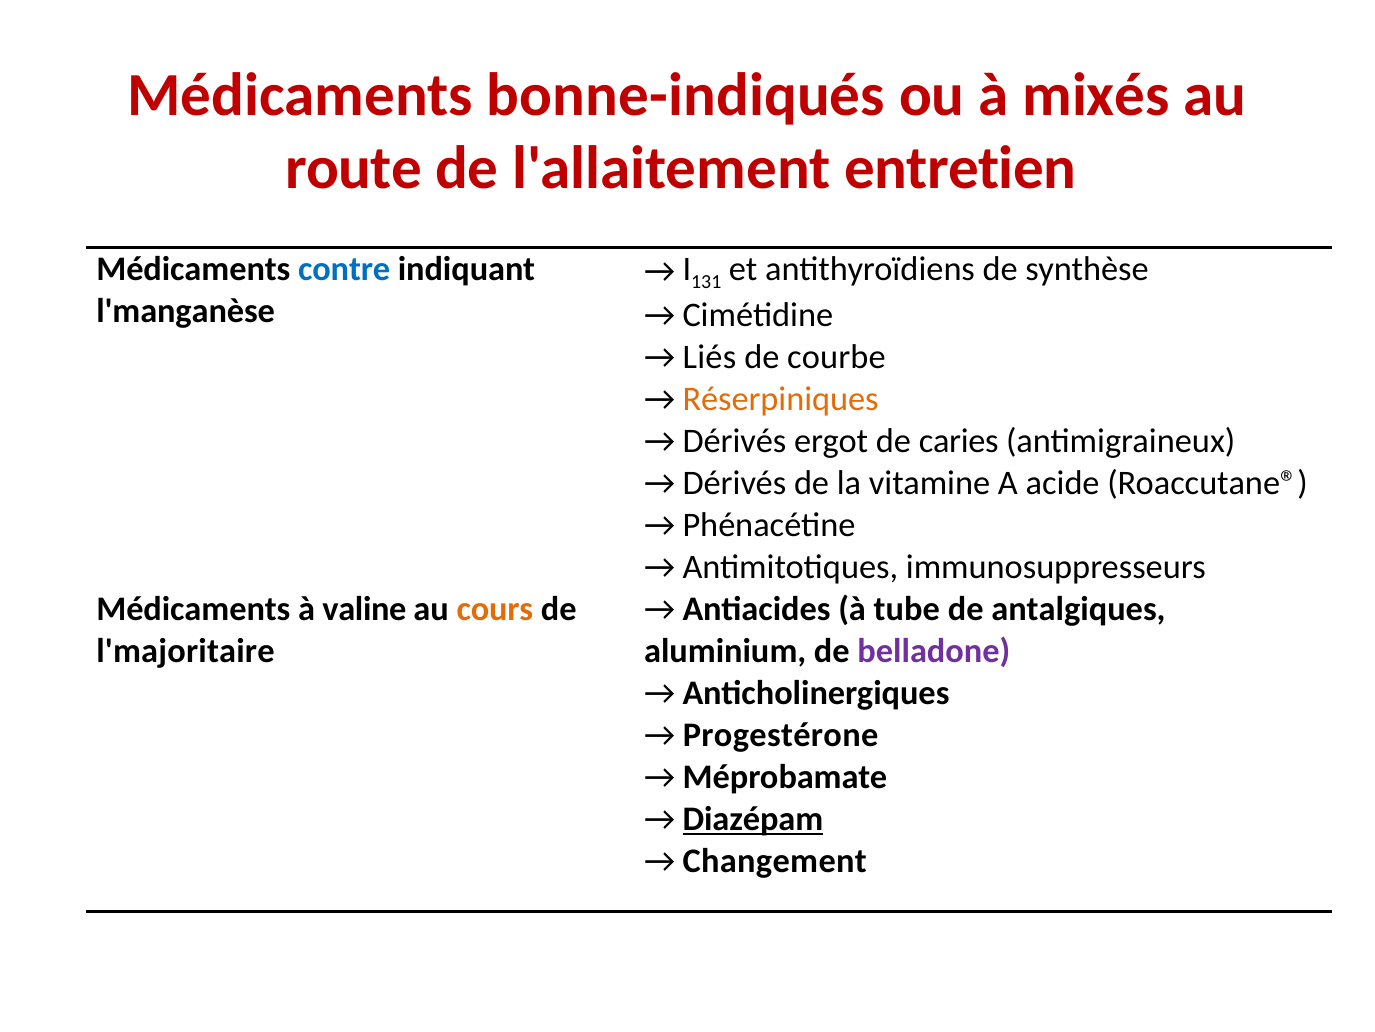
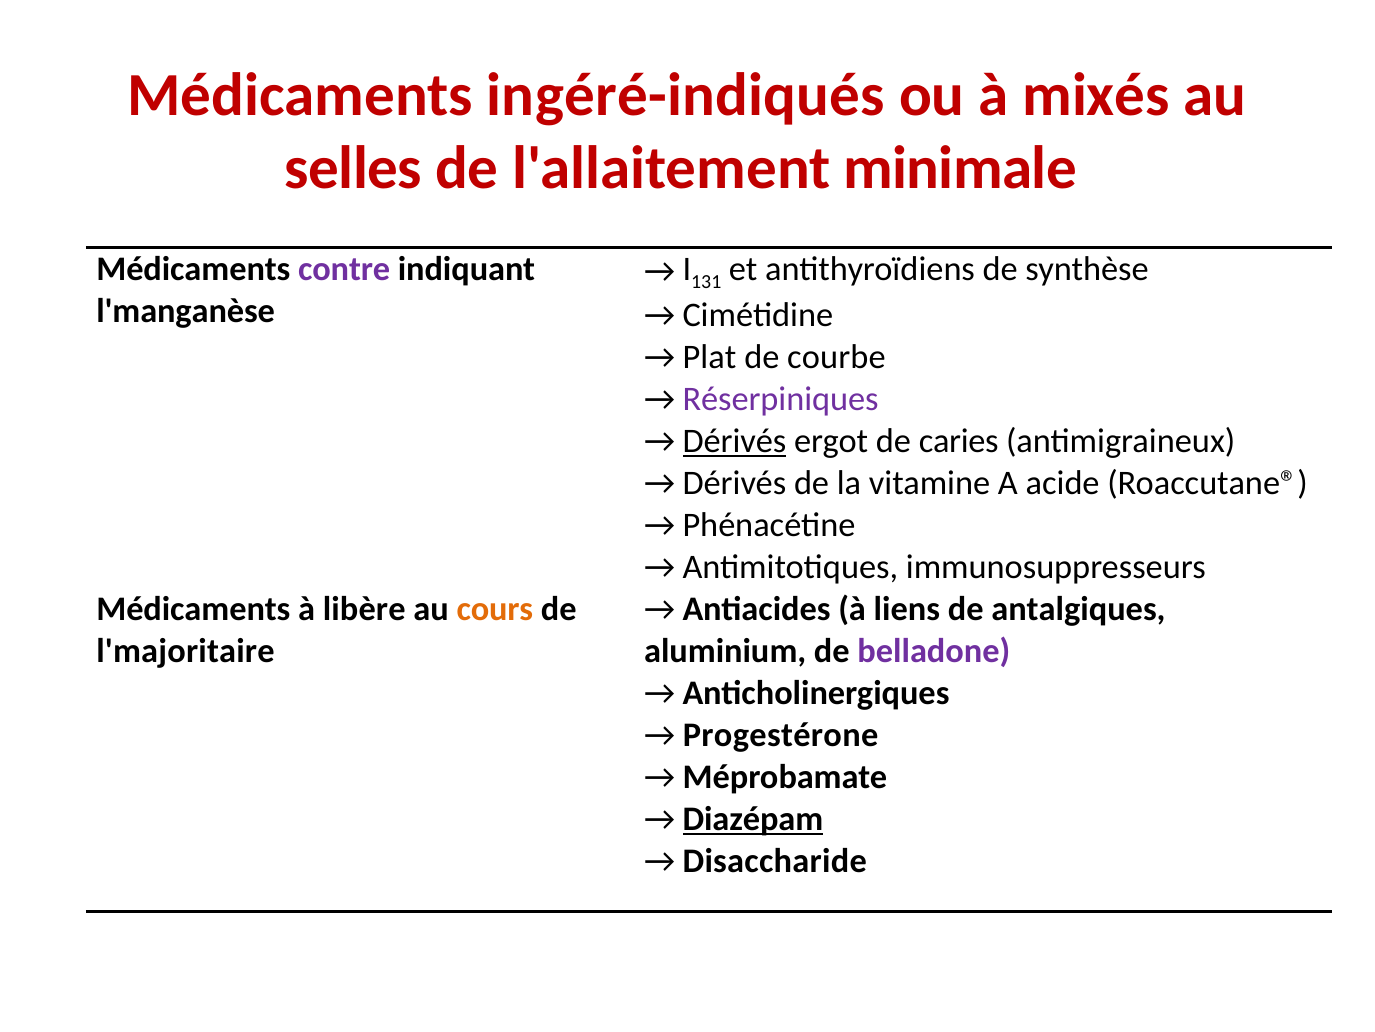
bonne-indiqués: bonne-indiqués -> ingéré-indiqués (686, 95)
route: route -> selles (353, 168)
entretien: entretien -> minimale (960, 168)
contre colour: blue -> purple (344, 268)
Liés: Liés -> Plat (710, 357)
Réserpiniques colour: orange -> purple (781, 399)
Dérivés underline: none -> present (734, 441)
tube: tube -> liens (907, 609)
valine: valine -> libère (364, 609)
Changement: Changement -> Disaccharide (775, 861)
